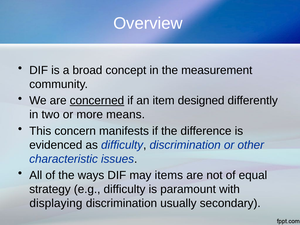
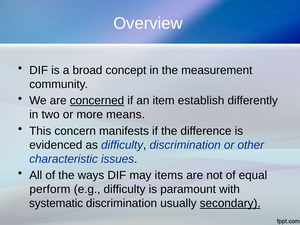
designed: designed -> establish (201, 101)
strategy: strategy -> perform (50, 189)
displaying: displaying -> systematic (56, 203)
secondary underline: none -> present (230, 203)
